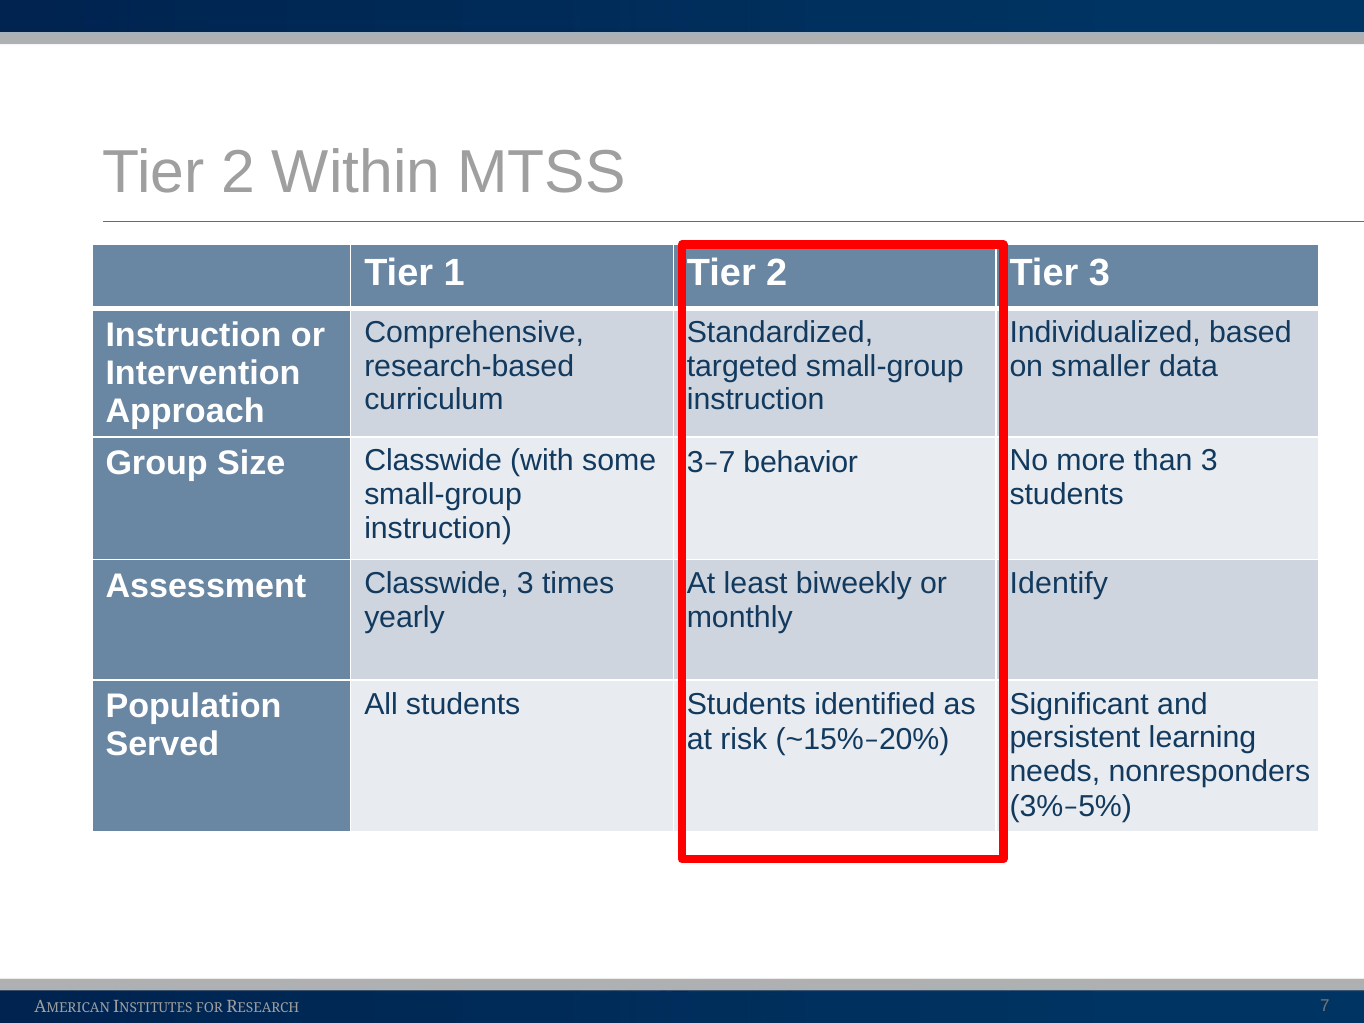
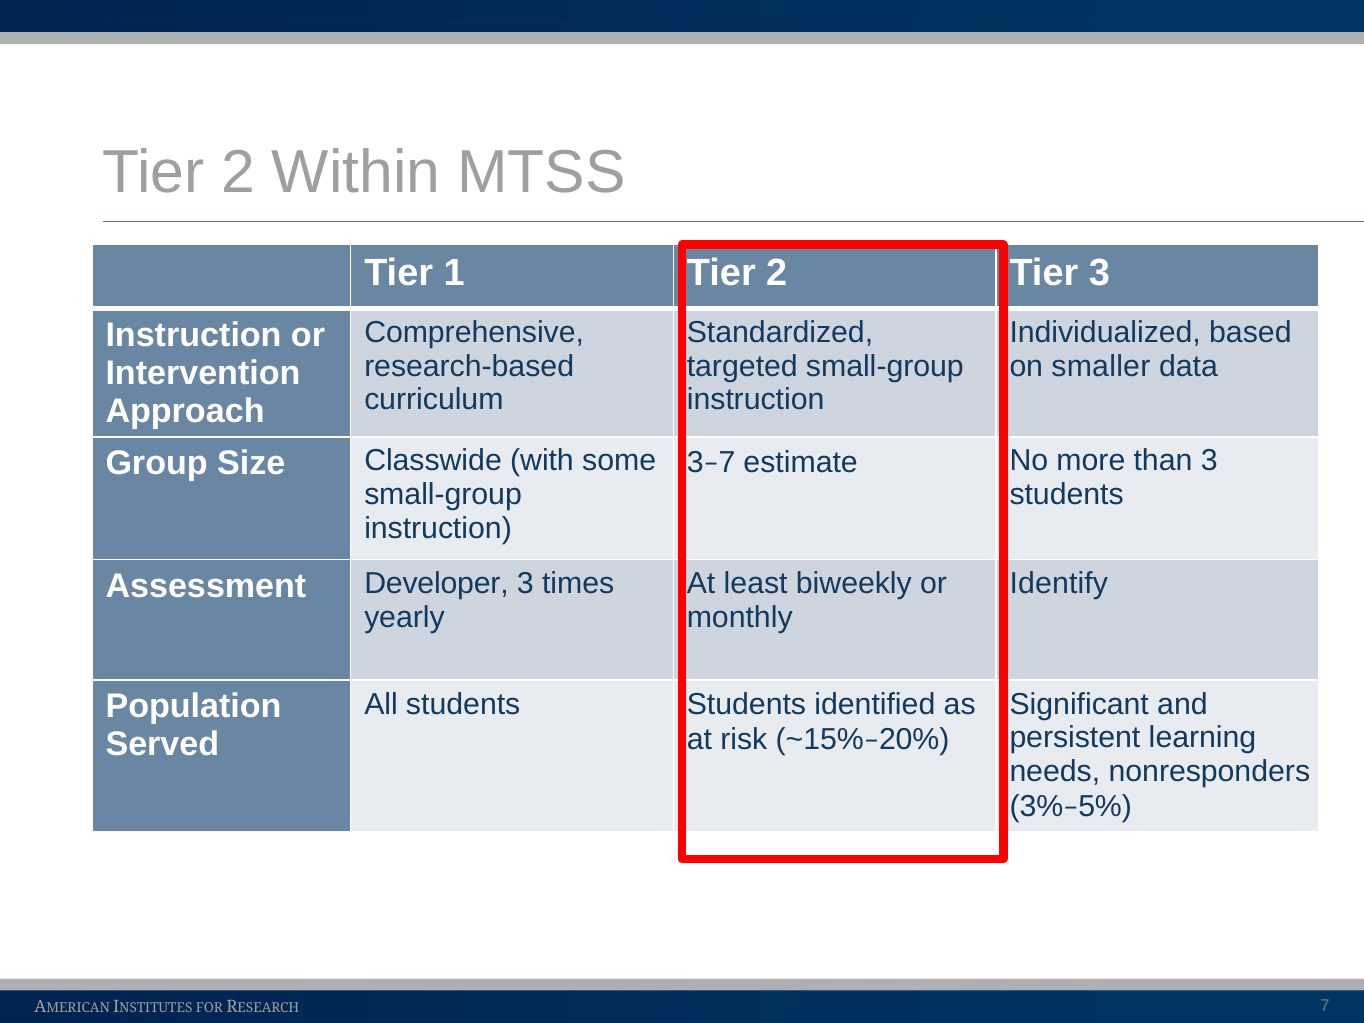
behavior: behavior -> estimate (801, 462)
Assessment Classwide: Classwide -> Developer (436, 583)
